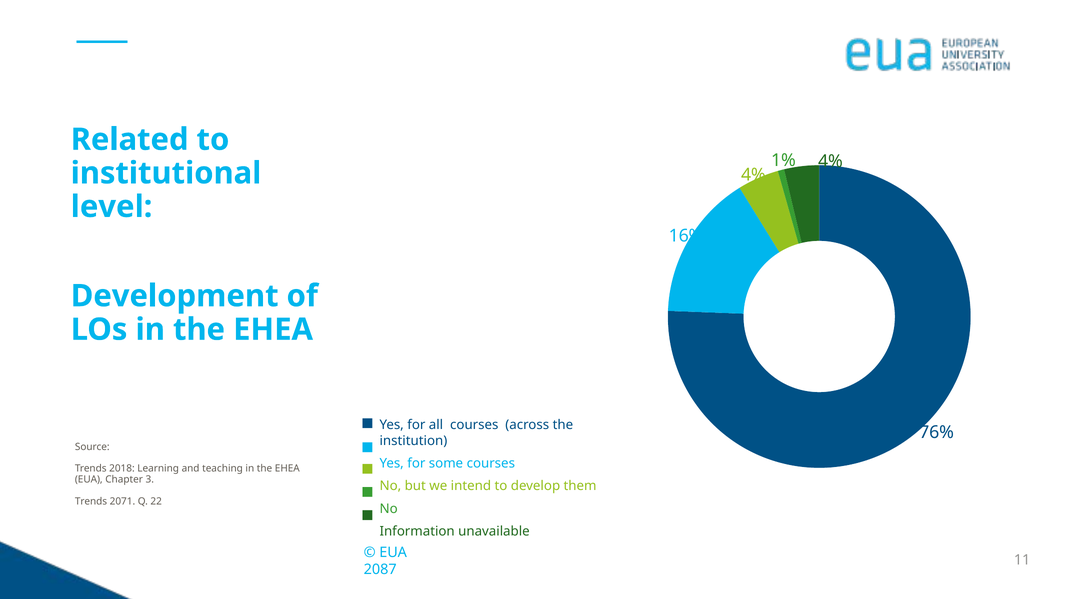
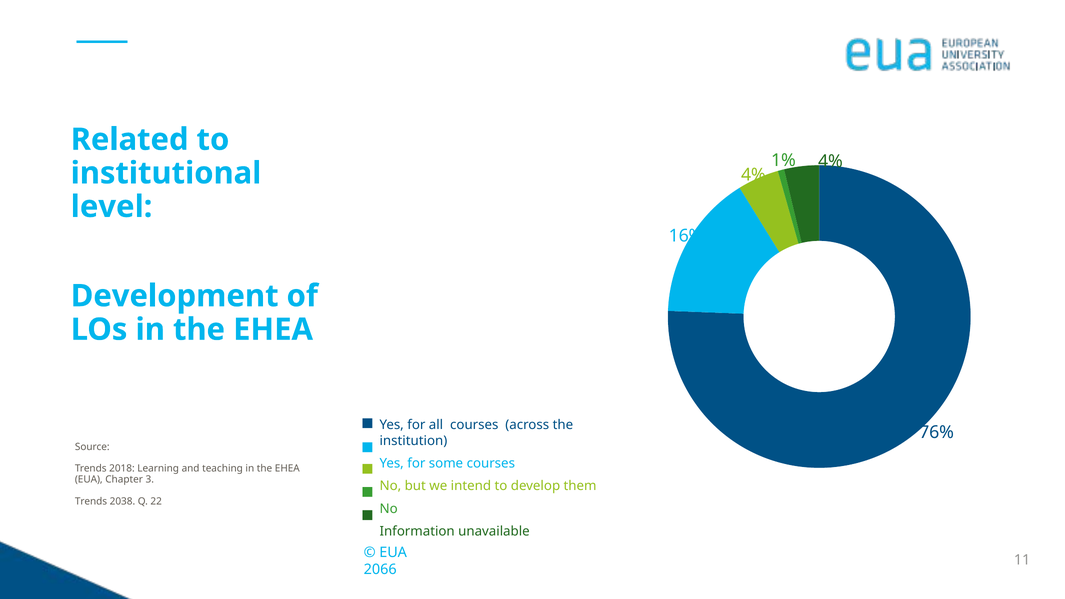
2071: 2071 -> 2038 (122, 501)
2087: 2087 -> 2066 (380, 570)
